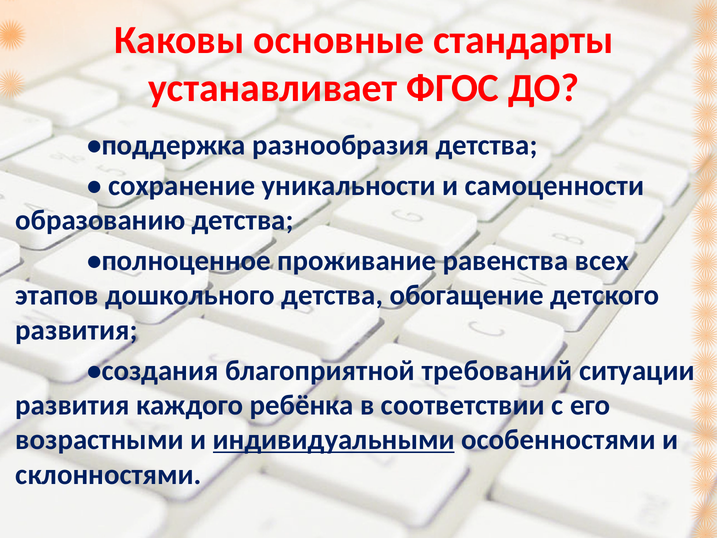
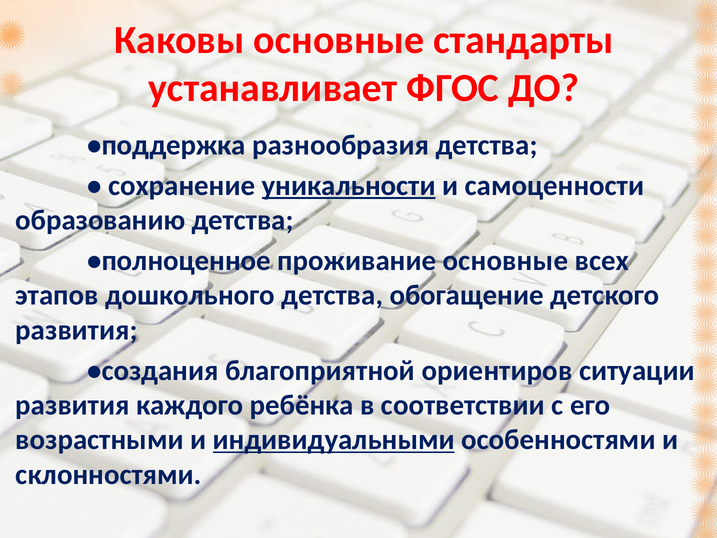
уникальности underline: none -> present (349, 185)
проживание равенства: равенства -> основные (505, 261)
требований: требований -> ориентиров (497, 370)
